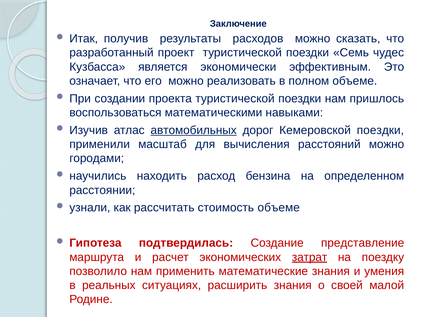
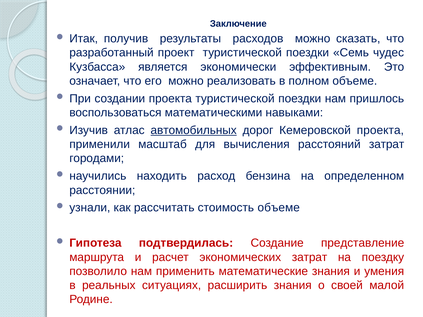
Кемеровской поездки: поездки -> проекта (380, 130)
расстояний можно: можно -> затрат (387, 144)
затрат underline: present -> none (310, 257)
